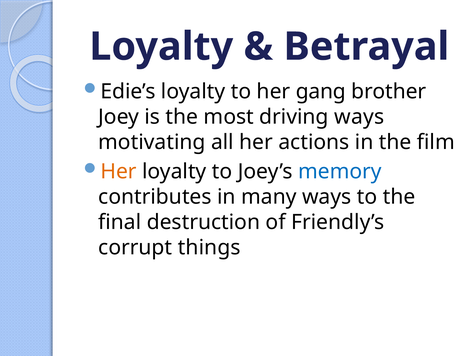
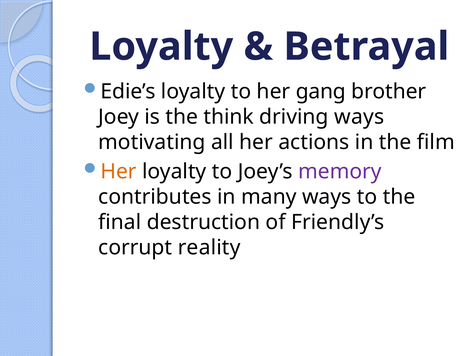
most: most -> think (229, 117)
memory colour: blue -> purple (340, 172)
things: things -> reality (209, 248)
